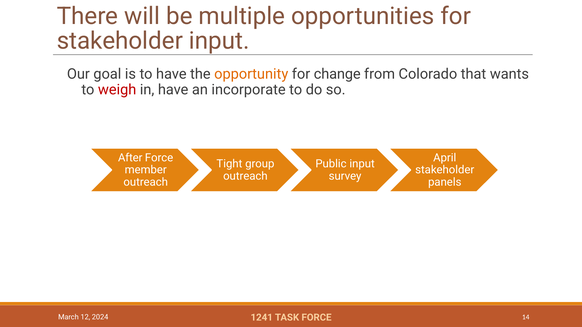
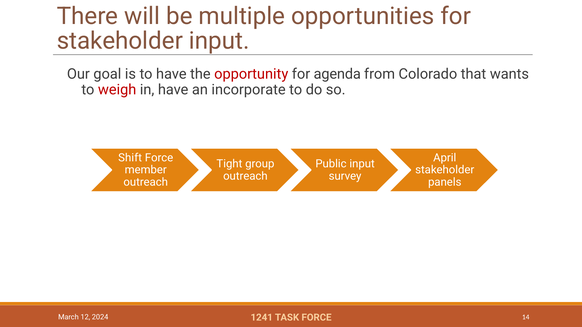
opportunity colour: orange -> red (251, 74)
change: change -> agenda (337, 74)
After: After -> Shift (130, 158)
